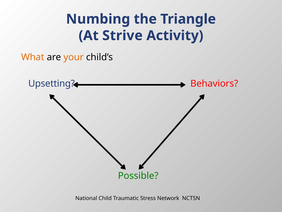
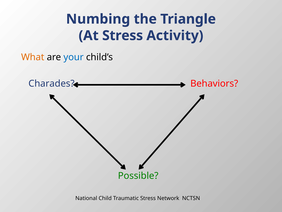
At Strive: Strive -> Stress (123, 35)
your colour: orange -> blue (74, 57)
Upsetting: Upsetting -> Charades (51, 83)
